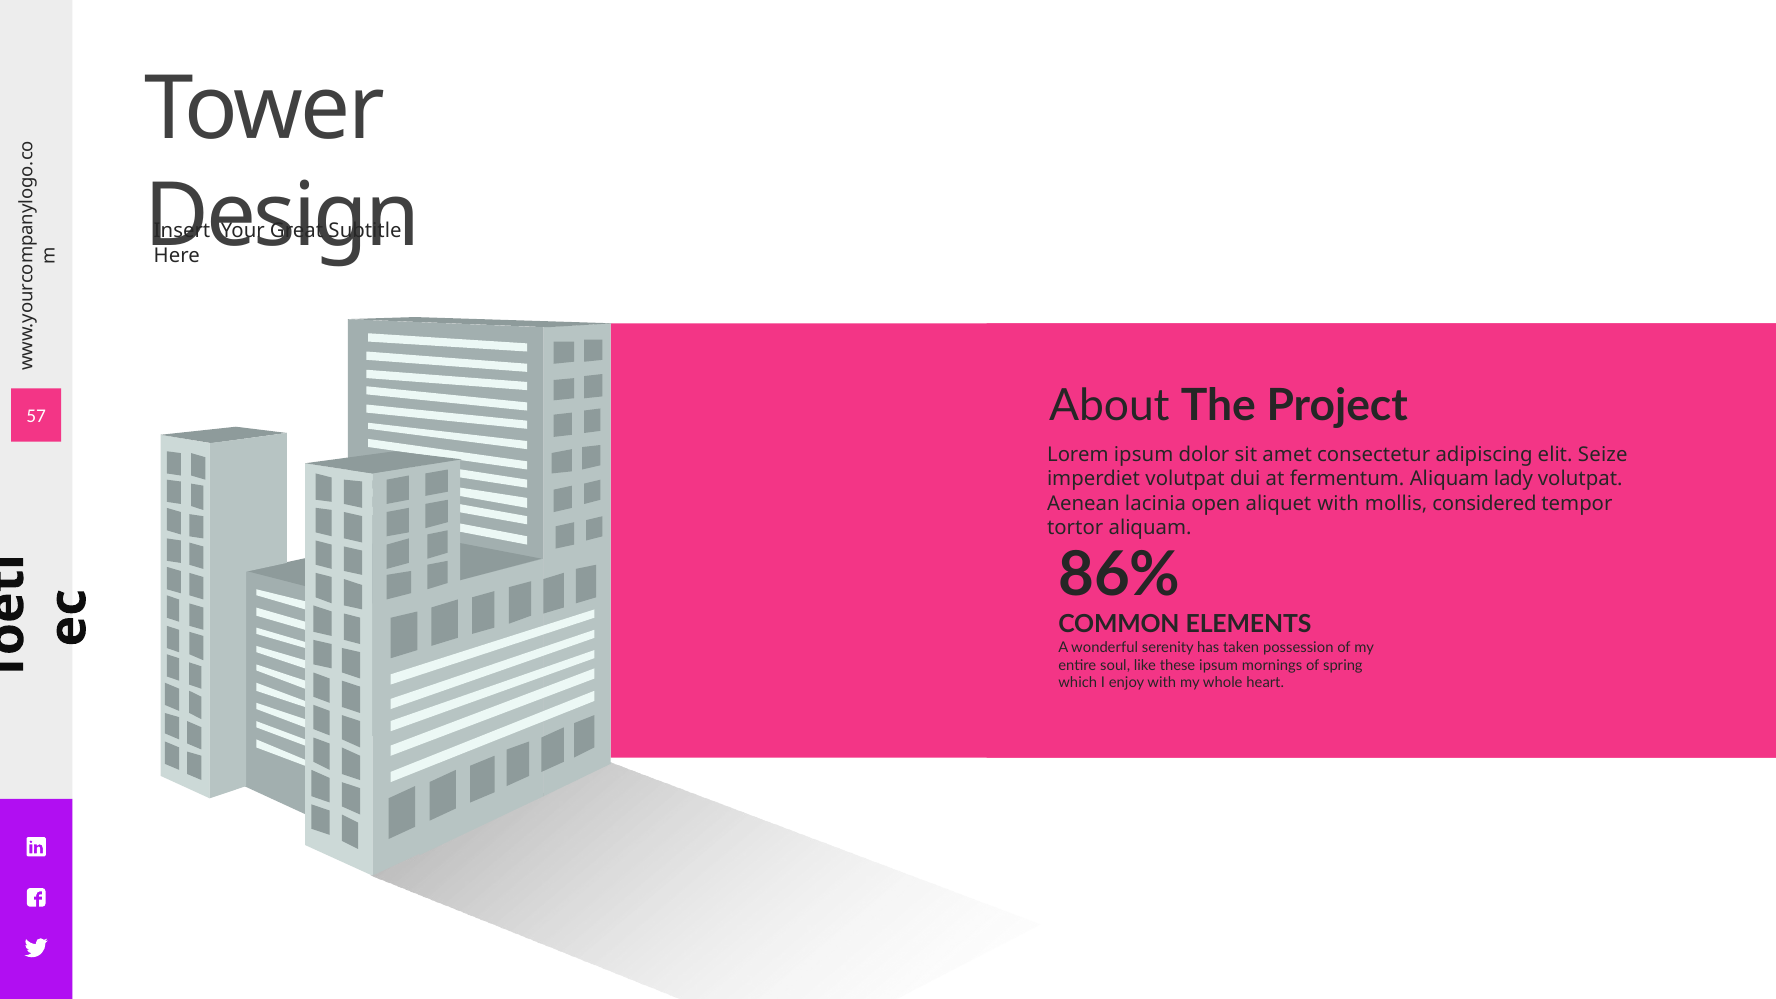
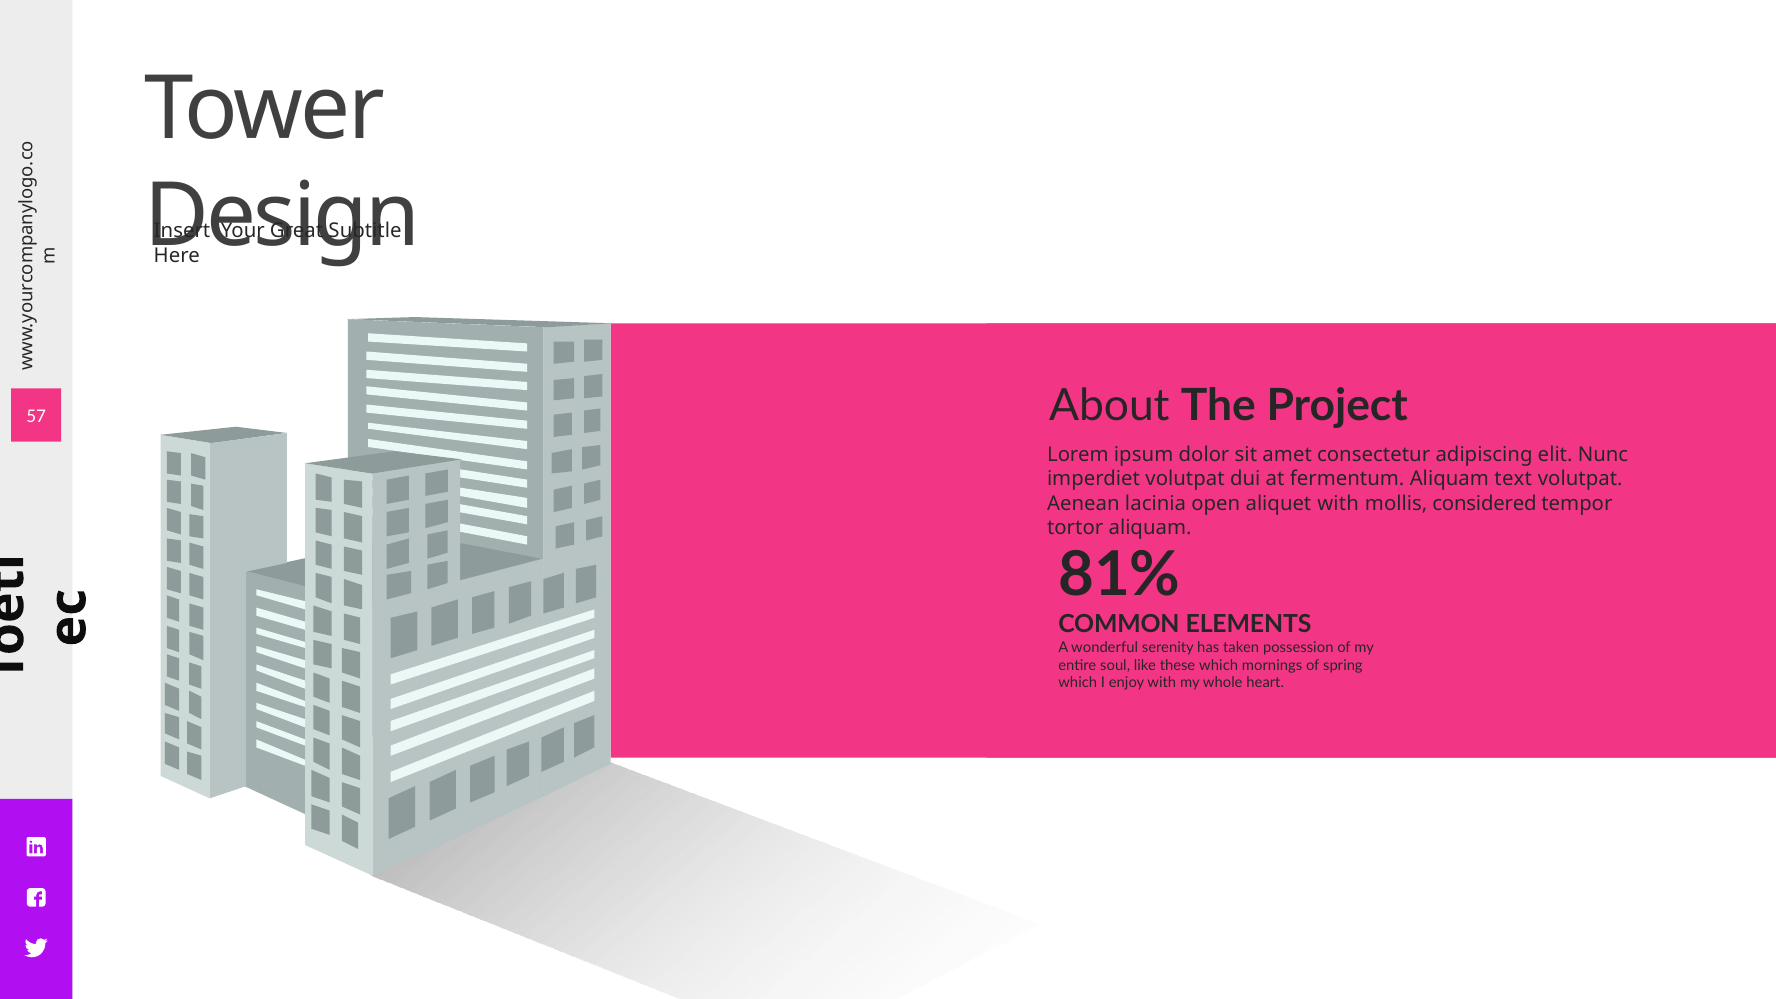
Seize: Seize -> Nunc (1603, 455)
lady: lady -> text (1513, 479)
86%: 86% -> 81% (1119, 575)
these ipsum: ipsum -> which (1219, 665)
